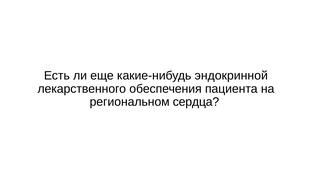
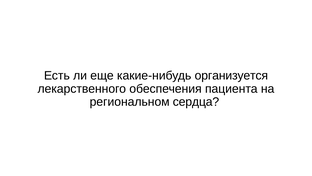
эндокринной: эндокринной -> организуется (231, 75)
